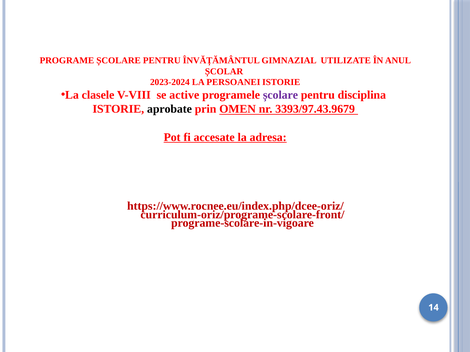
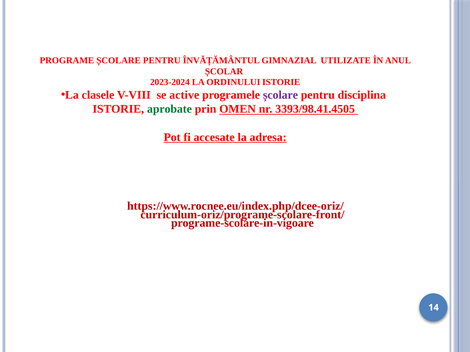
PERSOANEI: PERSOANEI -> ORDINULUI (233, 82)
aprobate colour: black -> green (169, 109)
3393/97.43.9679: 3393/97.43.9679 -> 3393/98.41.4505 (315, 109)
